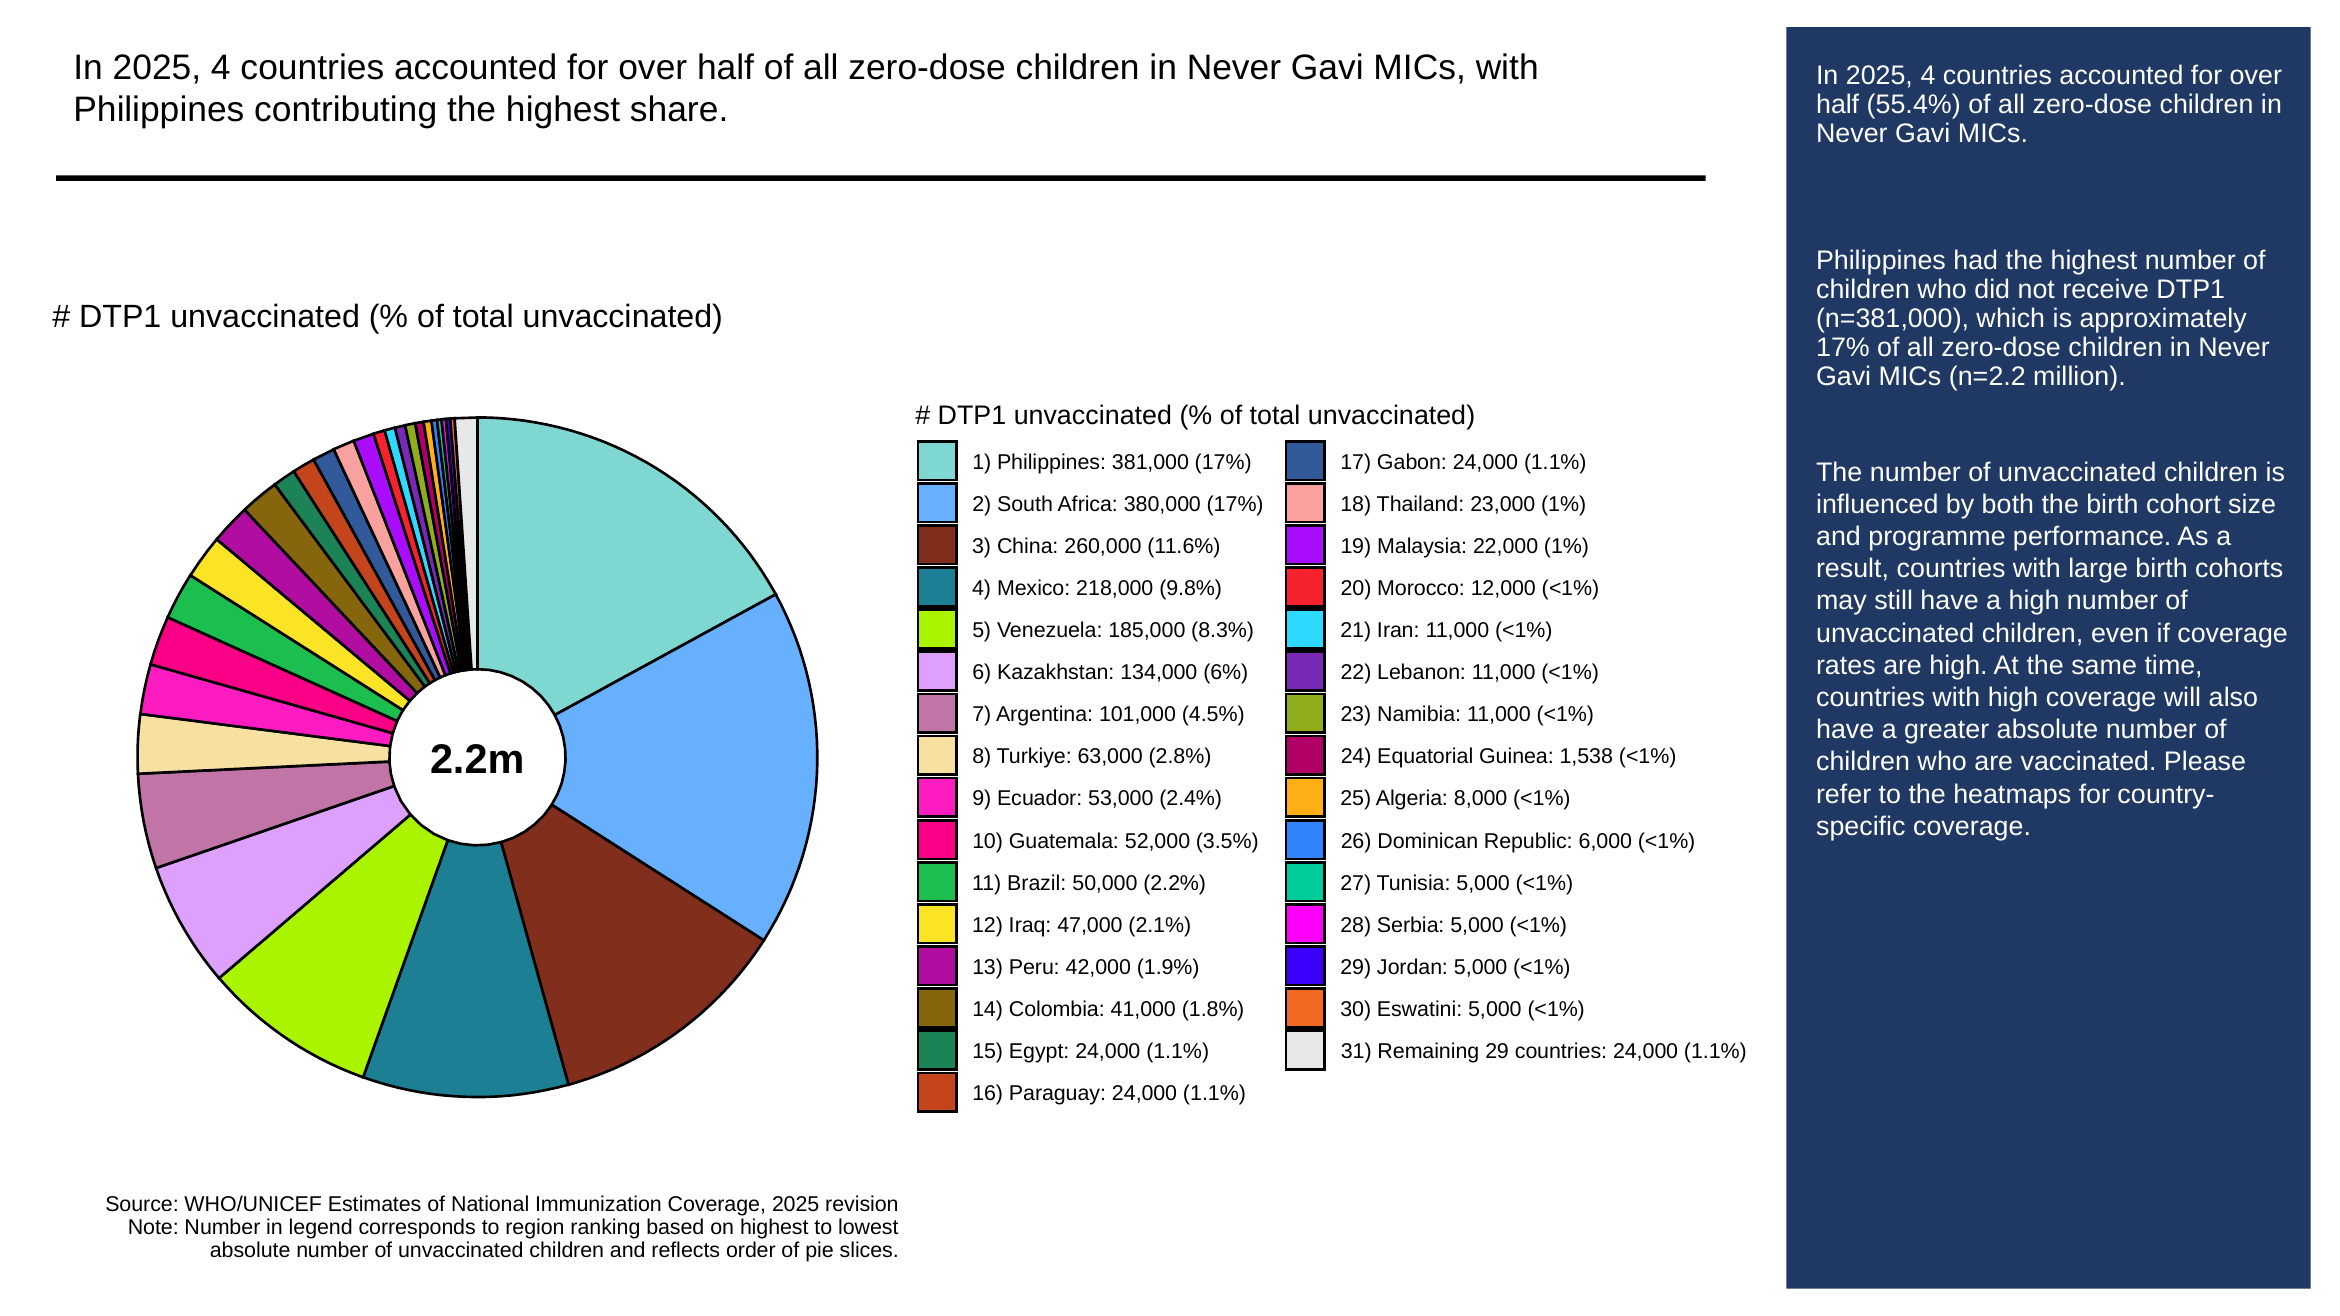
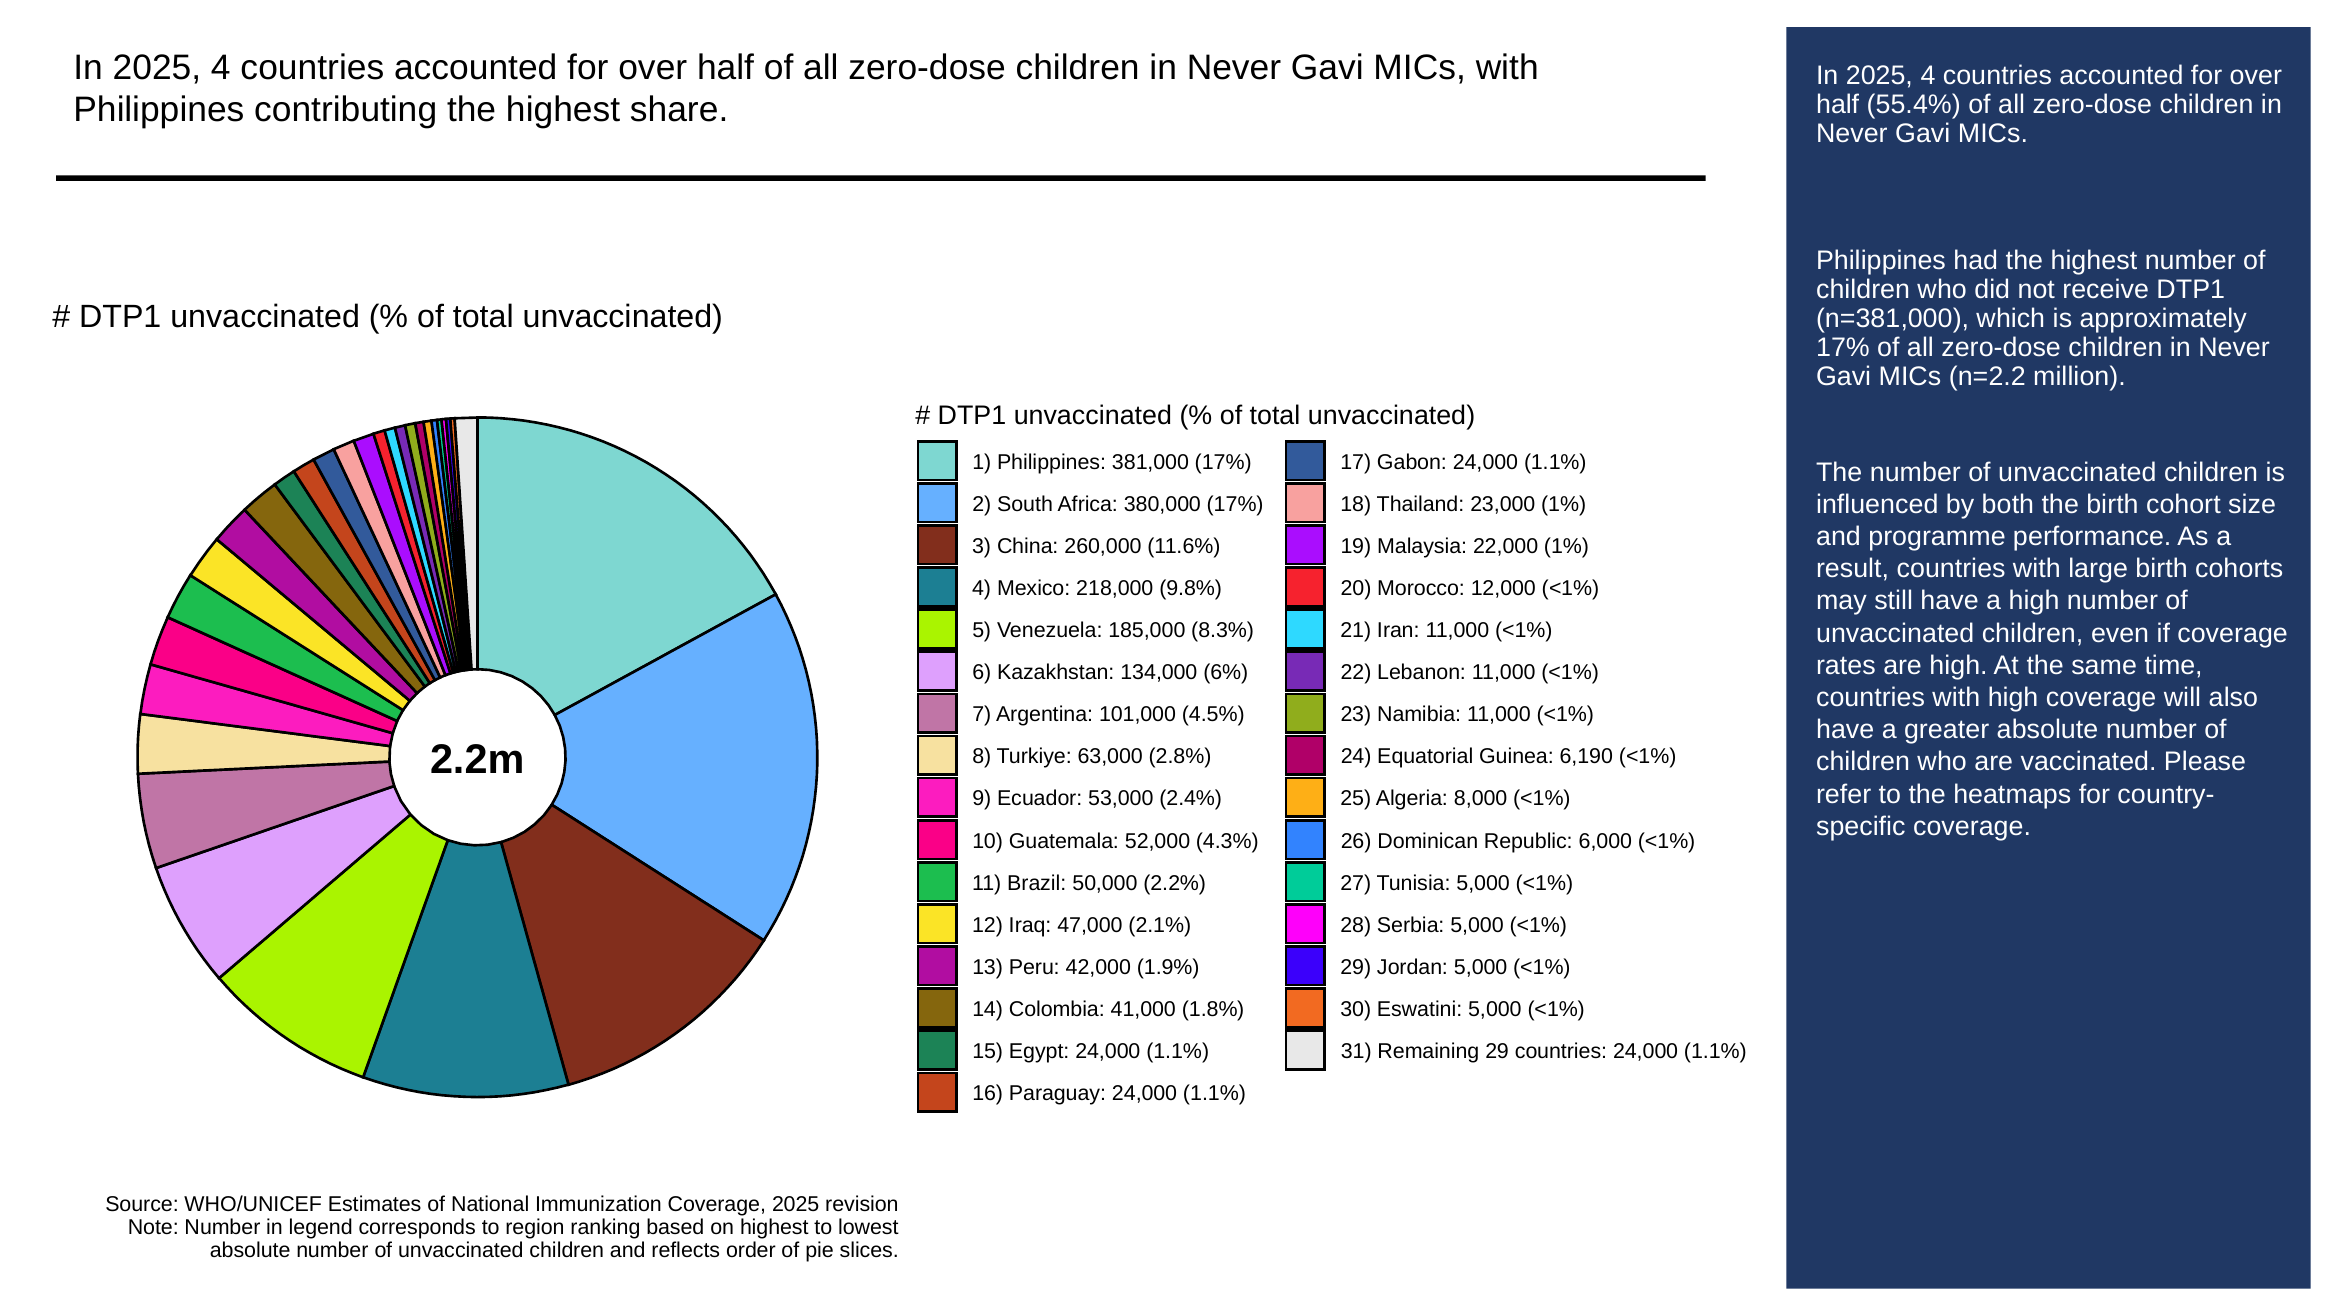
1,538: 1,538 -> 6,190 (1586, 757)
3.5%: 3.5% -> 4.3% (1227, 841)
